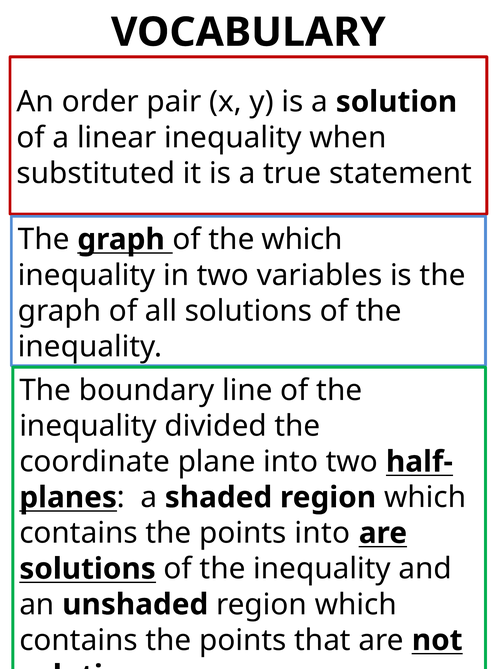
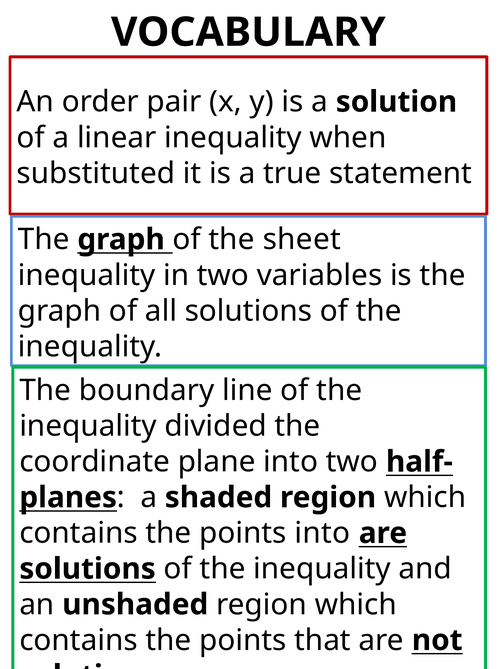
the which: which -> sheet (302, 240)
